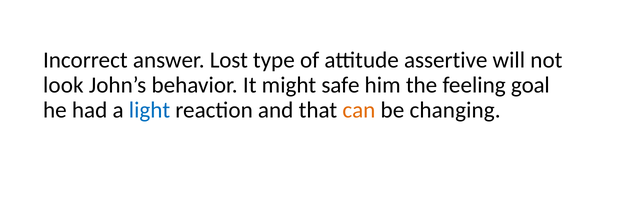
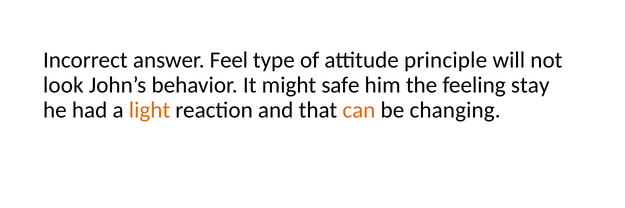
Lost: Lost -> Feel (229, 60)
assertive: assertive -> principle (446, 60)
goal: goal -> stay (530, 85)
light colour: blue -> orange (149, 110)
